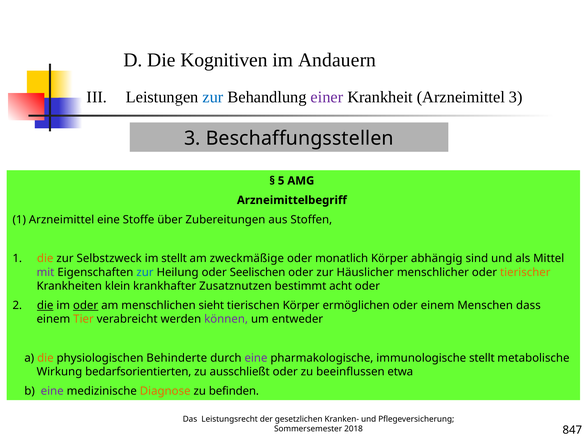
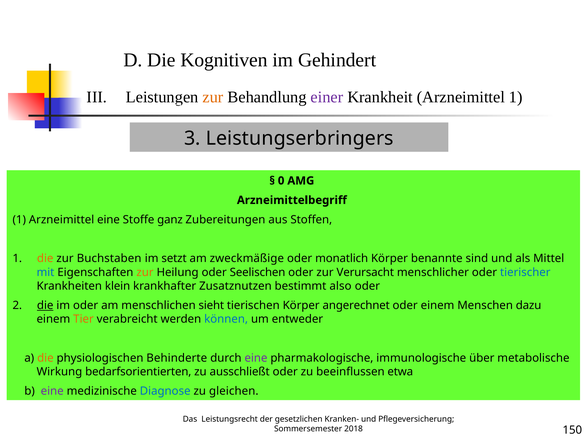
Andauern: Andauern -> Gehindert (337, 60)
zur colour: blue -> orange (213, 97)
Arzneimittel 3: 3 -> 1 (516, 97)
Beschaffungsstellen: Beschaffungsstellen -> Leistungserbringers (300, 139)
5: 5 -> 0 (281, 181)
über: über -> ganz (170, 220)
Selbstzweck: Selbstzweck -> Buchstaben (109, 259)
im stellt: stellt -> setzt (174, 259)
abhängig: abhängig -> benannte (437, 259)
mit colour: purple -> blue (45, 272)
zur colour: blue -> orange (145, 272)
Häuslicher: Häuslicher -> Verursacht (365, 272)
tierischer colour: orange -> blue (525, 272)
acht: acht -> also (341, 286)
oder underline: present -> none (86, 305)
ermöglichen: ermöglichen -> angerechnet (356, 305)
dass: dass -> dazu (529, 305)
können colour: purple -> blue (226, 319)
immunologische stellt: stellt -> über (482, 358)
Diagnose colour: orange -> blue (165, 391)
befinden: befinden -> gleichen (234, 391)
847: 847 -> 150 (572, 430)
